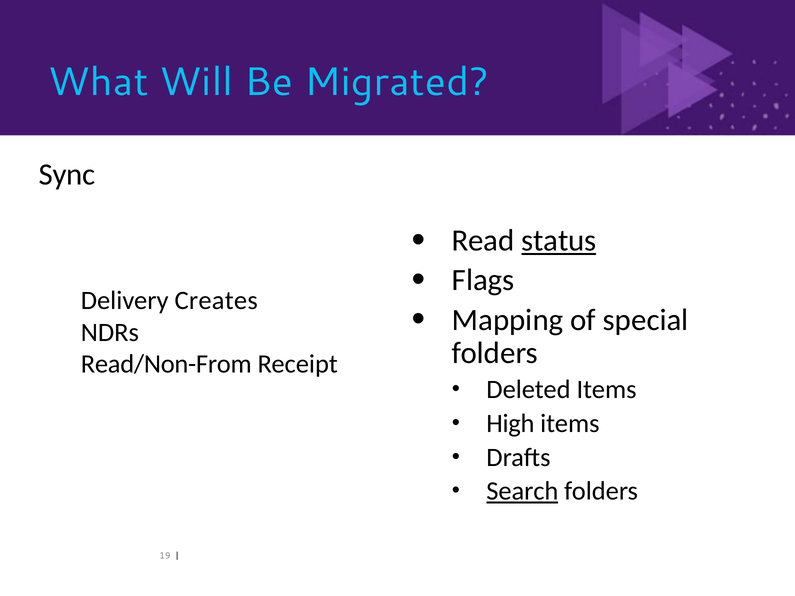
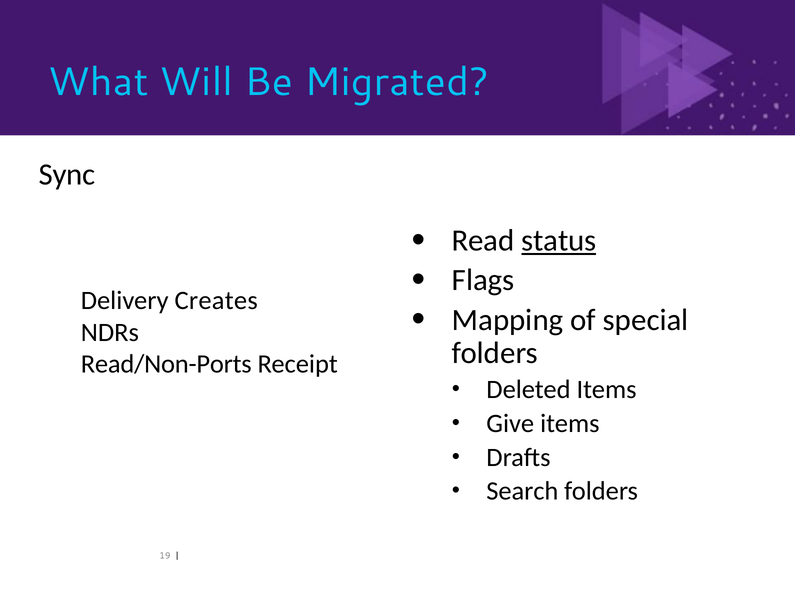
Read/Non-From: Read/Non-From -> Read/Non-Ports (166, 364)
High: High -> Give (510, 424)
Search underline: present -> none (522, 491)
